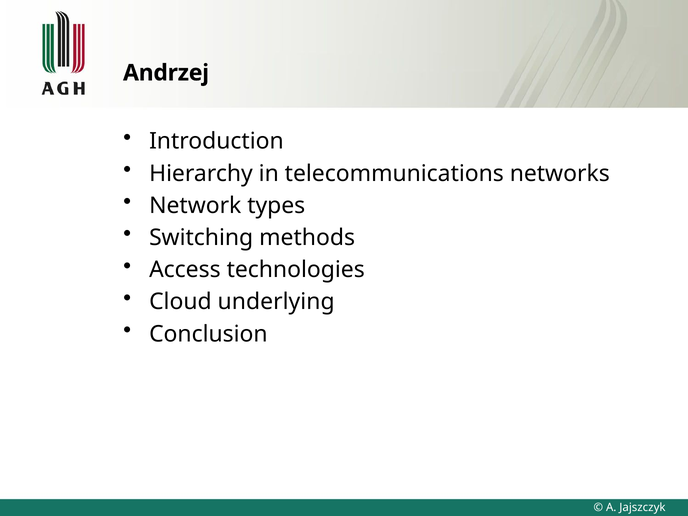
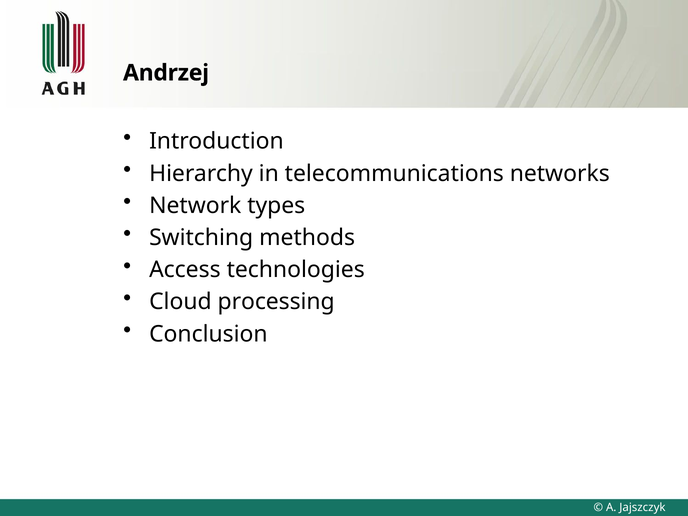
underlying: underlying -> processing (276, 302)
